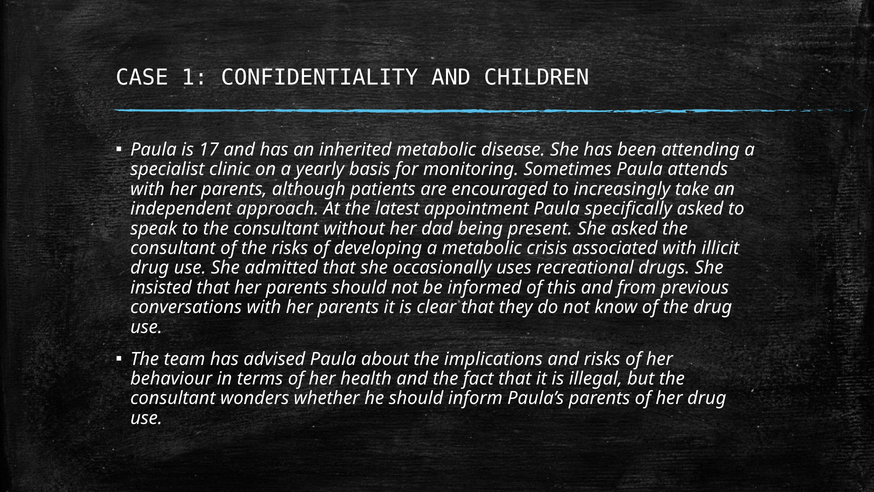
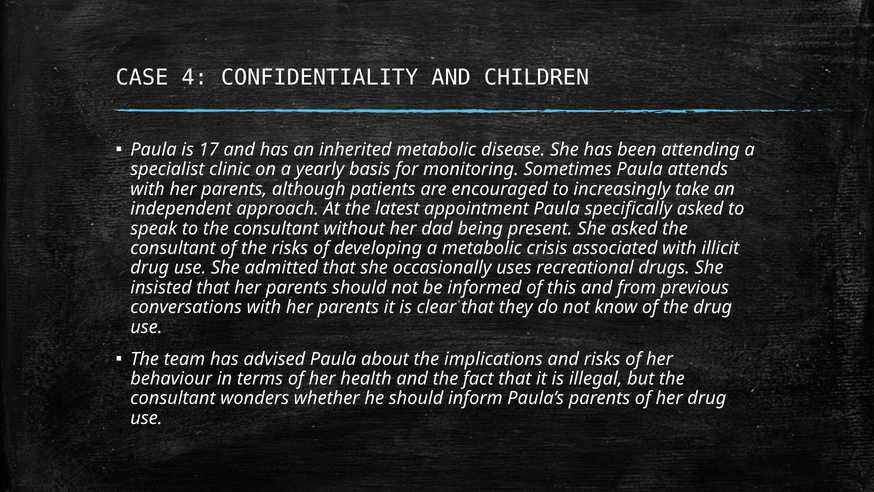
1: 1 -> 4 (195, 78)
